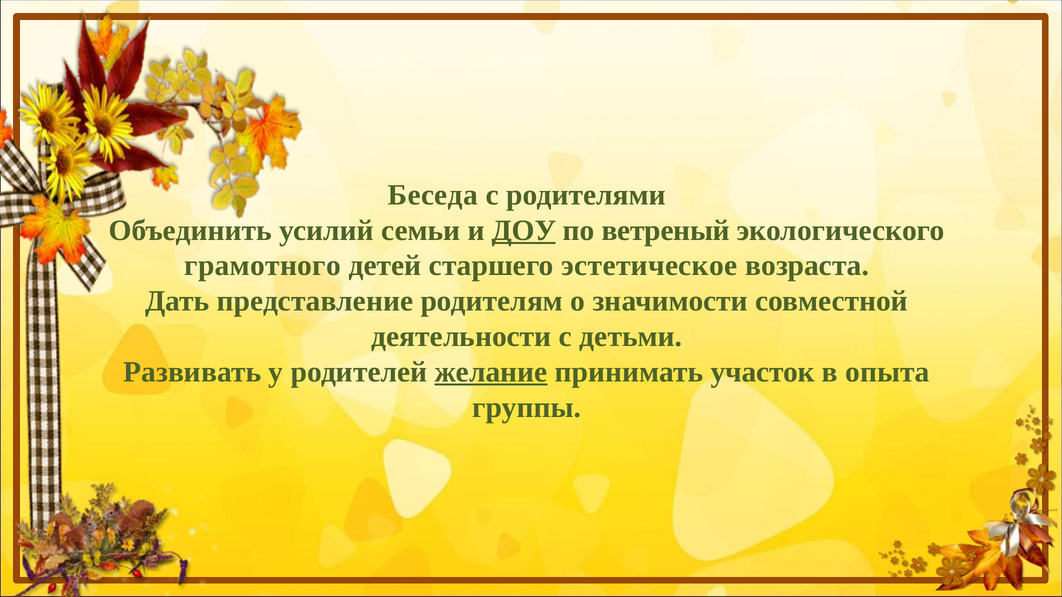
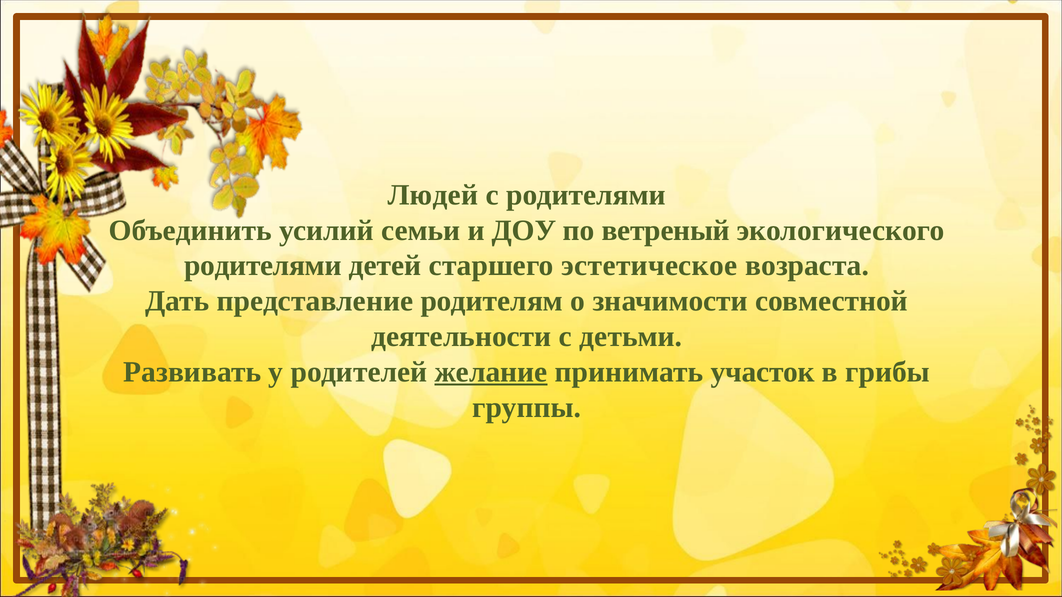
Беседа: Беседа -> Людей (433, 195)
ДОУ underline: present -> none (524, 231)
грамотного: грамотного -> родителями (263, 266)
опыта: опыта -> грибы (888, 372)
